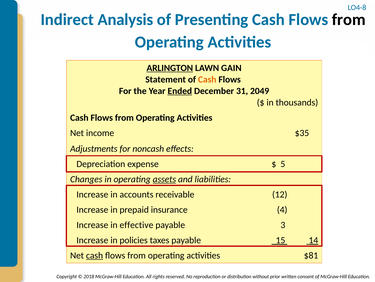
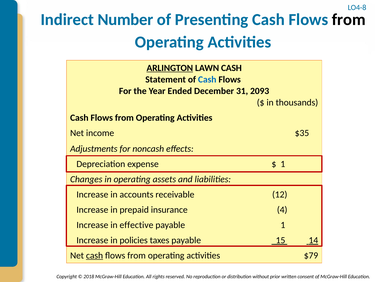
Analysis: Analysis -> Number (125, 20)
LAWN GAIN: GAIN -> CASH (231, 68)
Cash colour: orange -> blue (207, 79)
Ended underline: present -> none (180, 91)
2049: 2049 -> 2093 (260, 91)
5: 5 -> 1 (283, 164)
assets underline: present -> none (164, 179)
payable 3: 3 -> 1 (283, 224)
$81: $81 -> $79 (311, 255)
